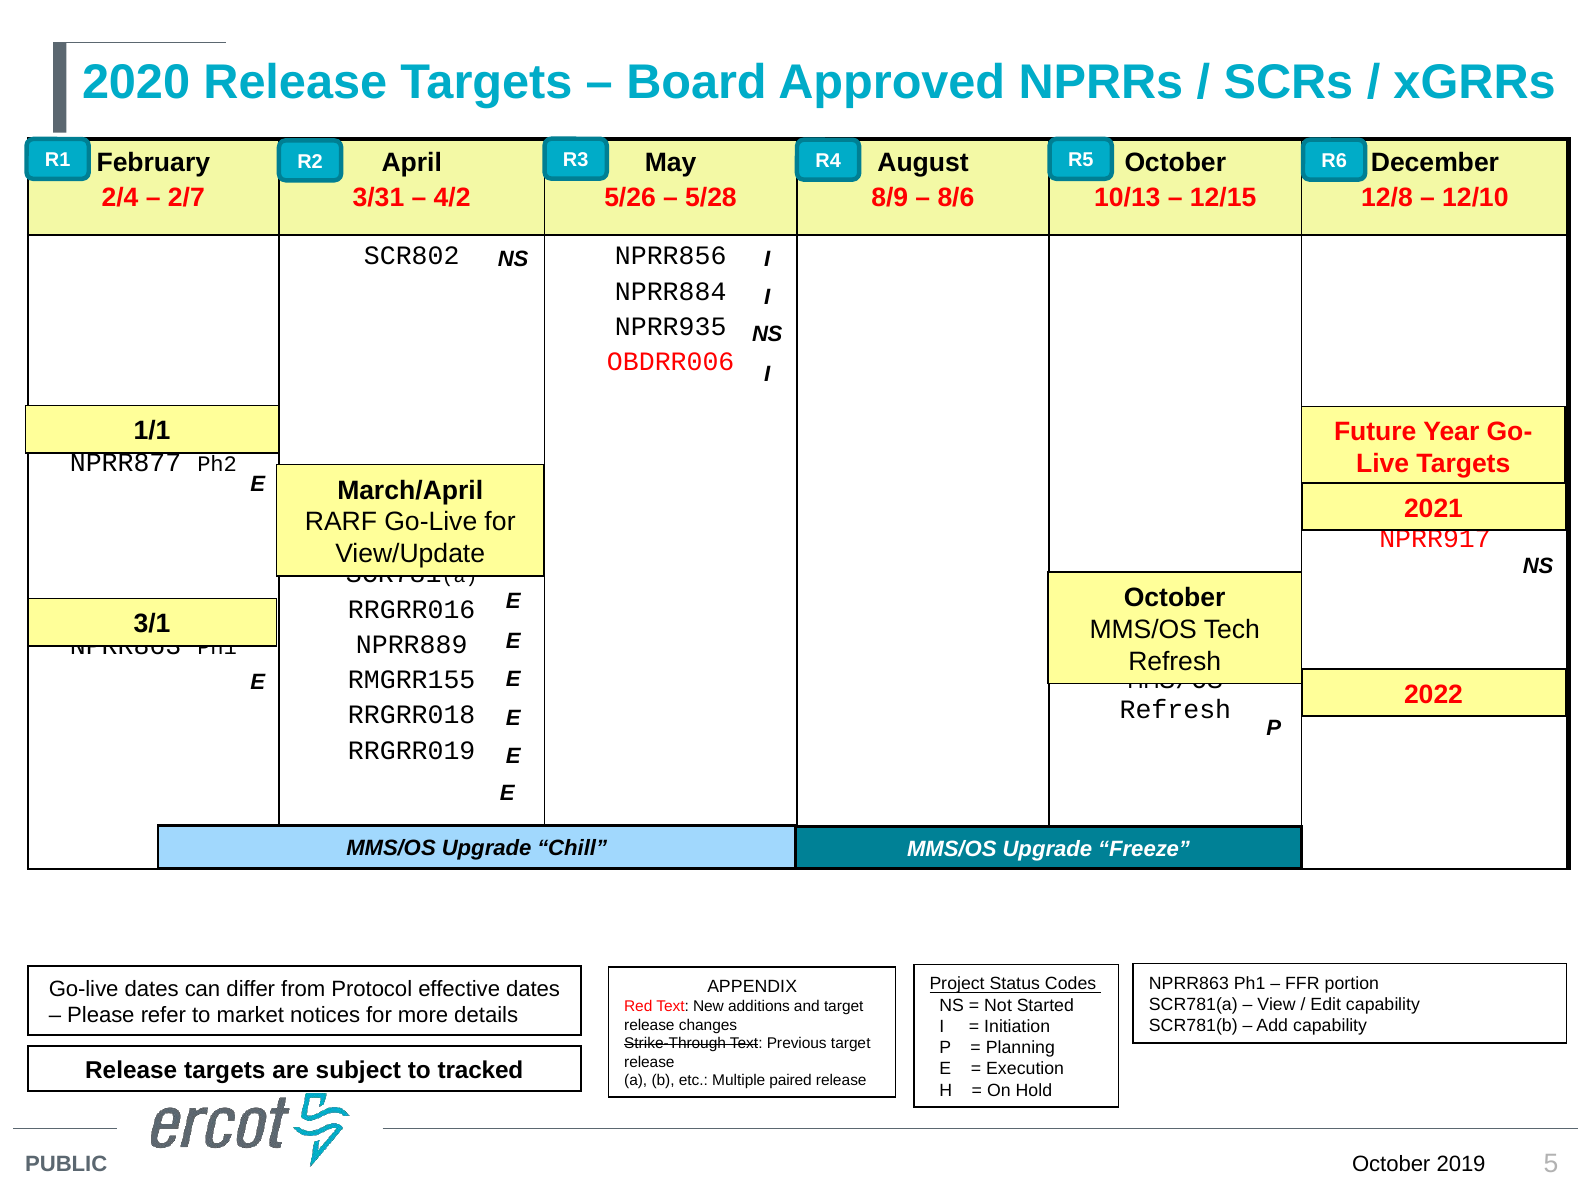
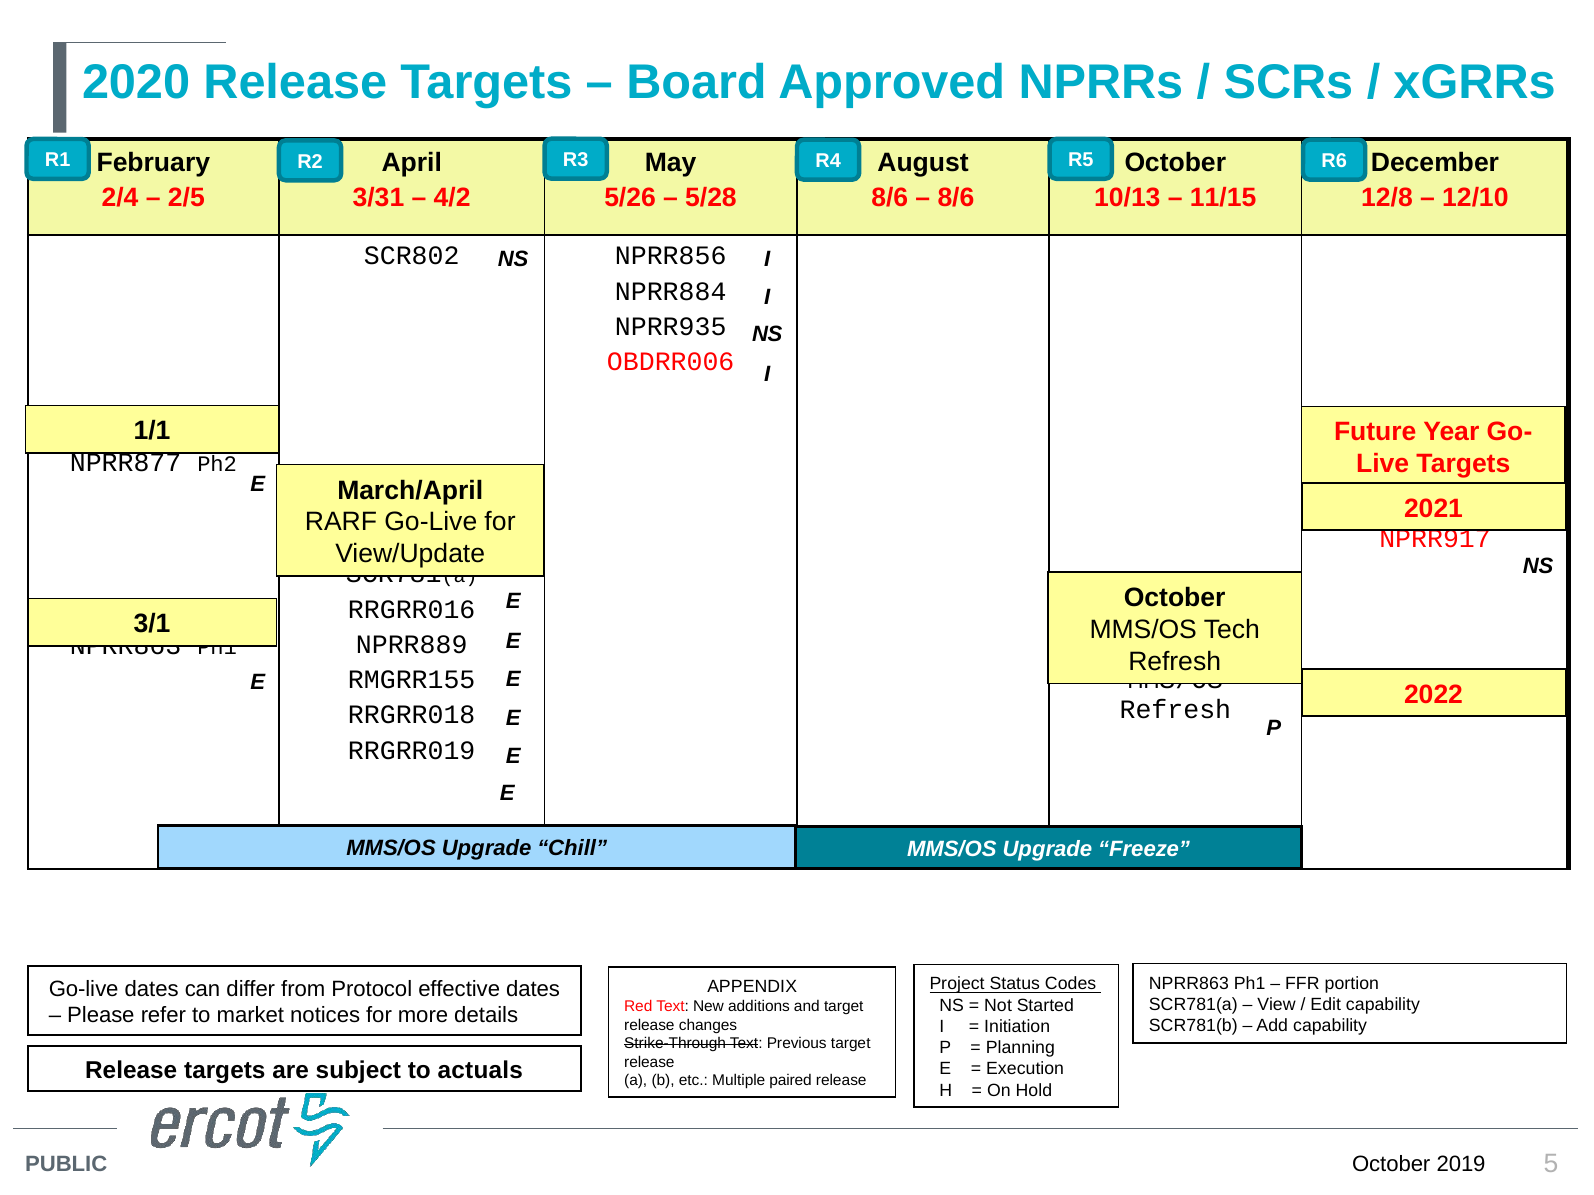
2/7: 2/7 -> 2/5 (186, 198)
8/9: 8/9 -> 8/6 (890, 198)
12/15: 12/15 -> 11/15 (1223, 198)
tracked: tracked -> actuals (480, 1070)
